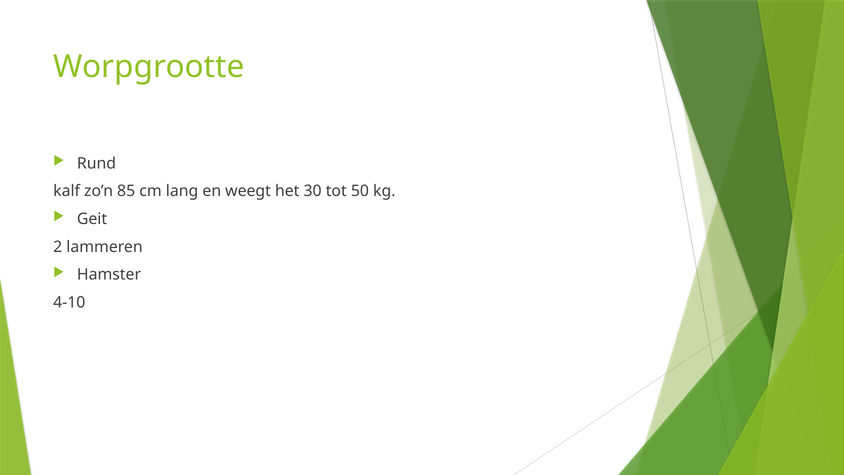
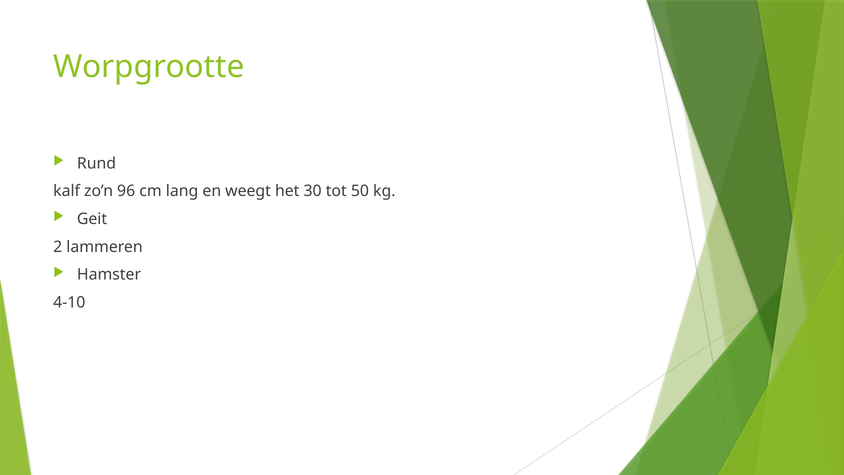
85: 85 -> 96 (126, 191)
